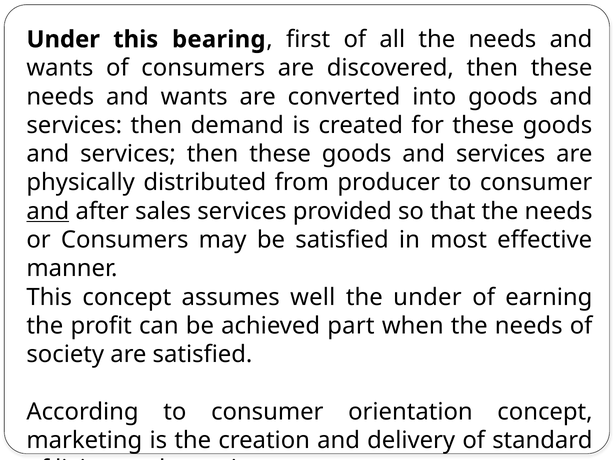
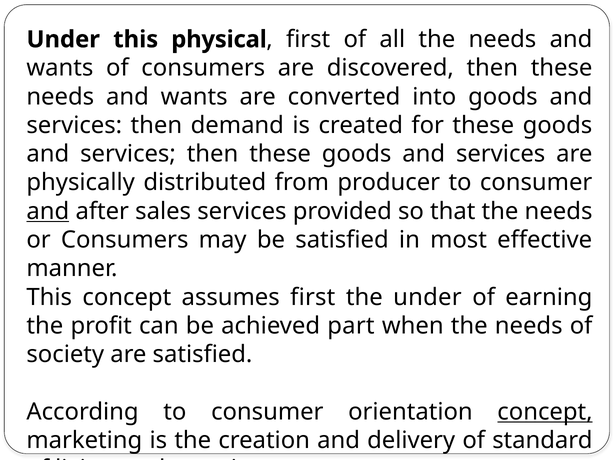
bearing: bearing -> physical (219, 39)
assumes well: well -> first (313, 297)
concept underline: none -> present (545, 412)
